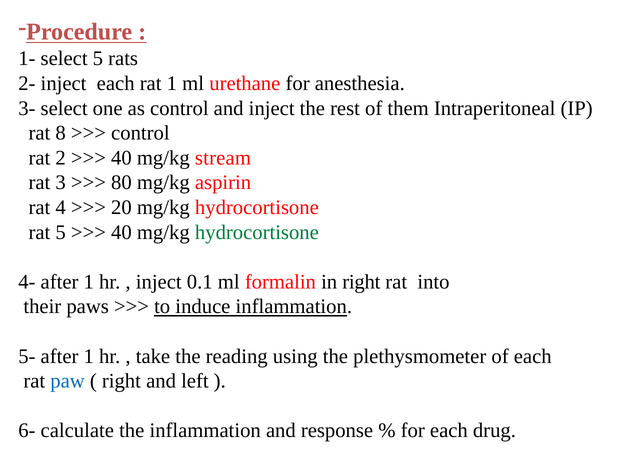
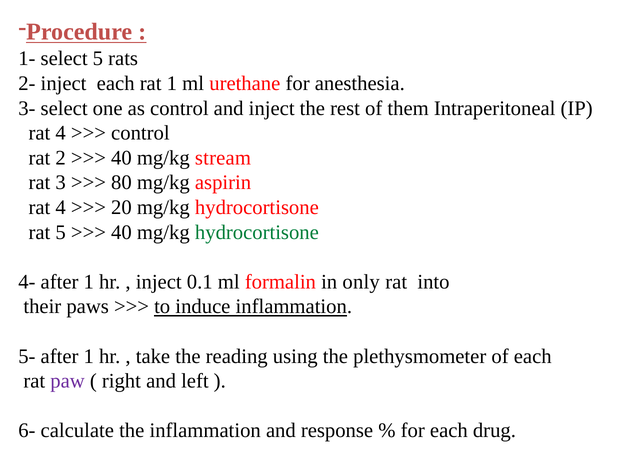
8: 8 -> 4 (61, 133)
in right: right -> only (361, 282)
paw colour: blue -> purple (68, 381)
